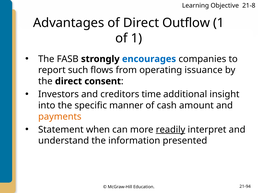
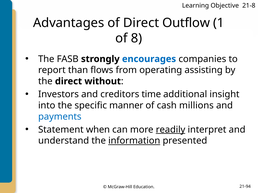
of 1: 1 -> 8 (137, 38)
such: such -> than (78, 70)
issuance: issuance -> assisting (204, 70)
consent: consent -> without (103, 81)
amount: amount -> millions (196, 106)
payments colour: orange -> blue (60, 117)
information underline: none -> present (134, 141)
